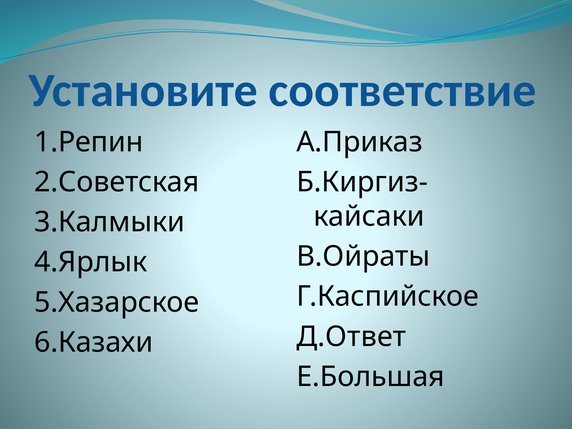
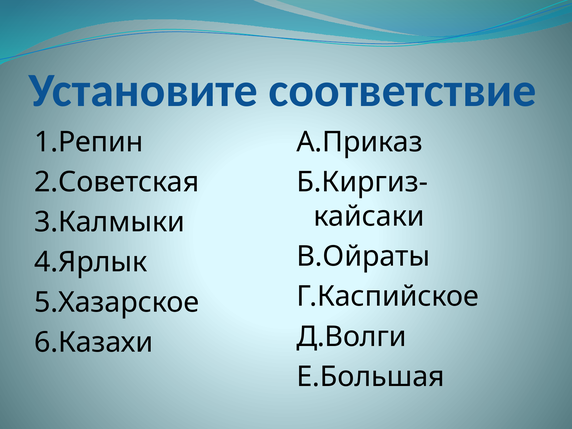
Д.Ответ: Д.Ответ -> Д.Волги (352, 337)
